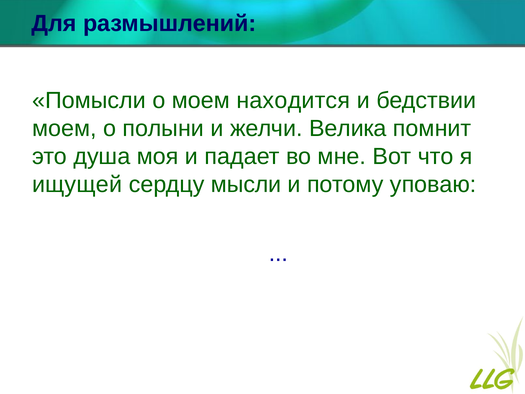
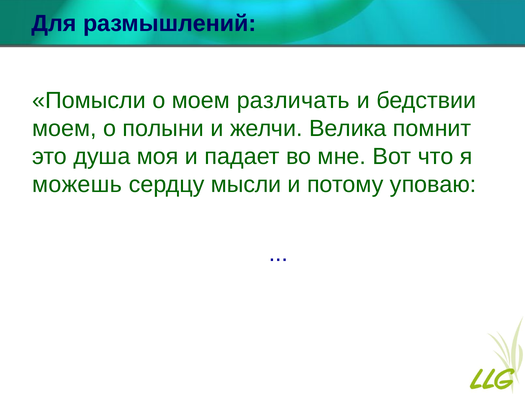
находится: находится -> различать (293, 100)
ищущей: ищущей -> можешь (77, 184)
